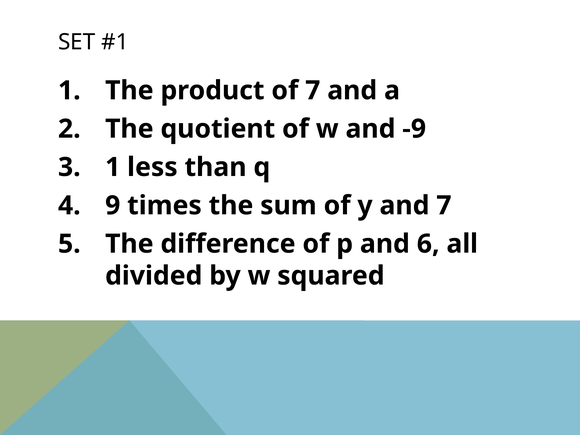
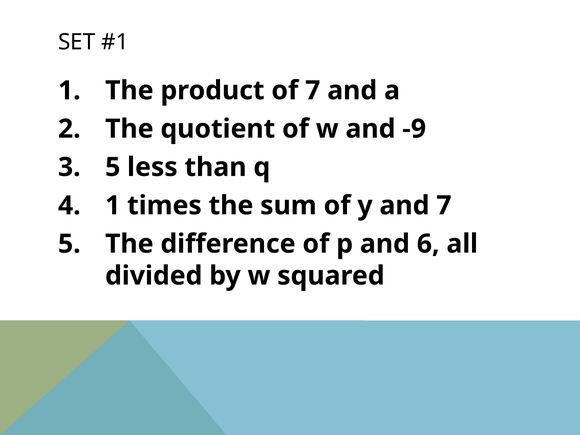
3 1: 1 -> 5 (113, 167)
9: 9 -> 1 (113, 206)
